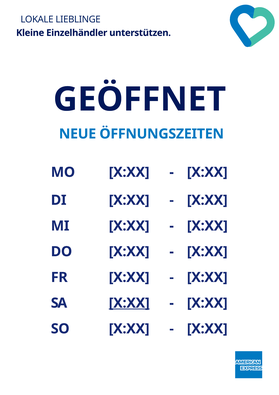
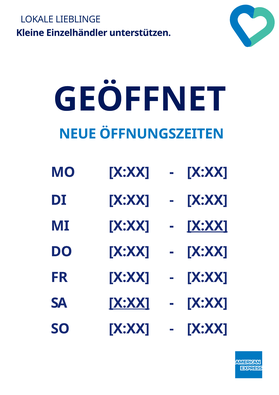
X:XX underline: none -> present (207, 226)
